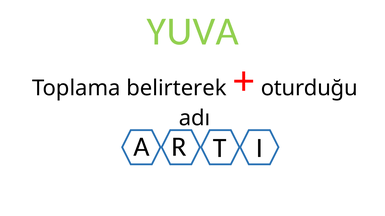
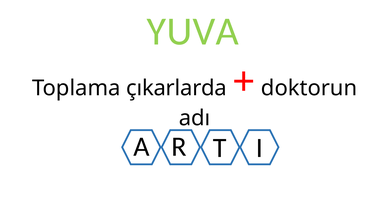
belirterek: belirterek -> çıkarlarda (177, 88)
oturduğu: oturduğu -> doktorun (309, 88)
